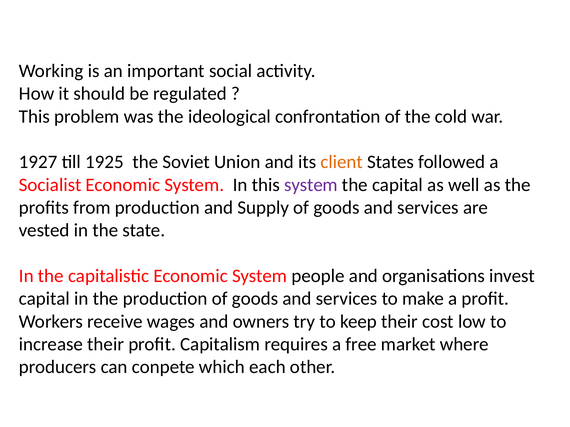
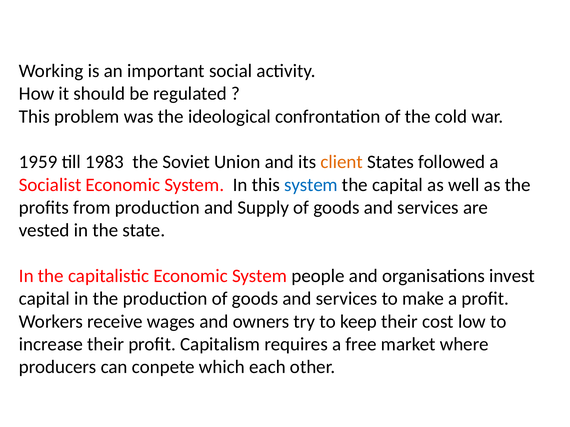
1927: 1927 -> 1959 (38, 162)
1925: 1925 -> 1983 (105, 162)
system colour: purple -> blue (311, 185)
